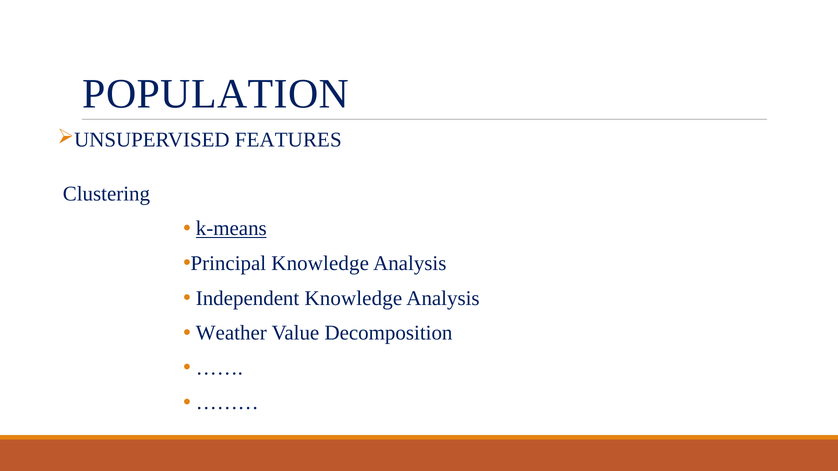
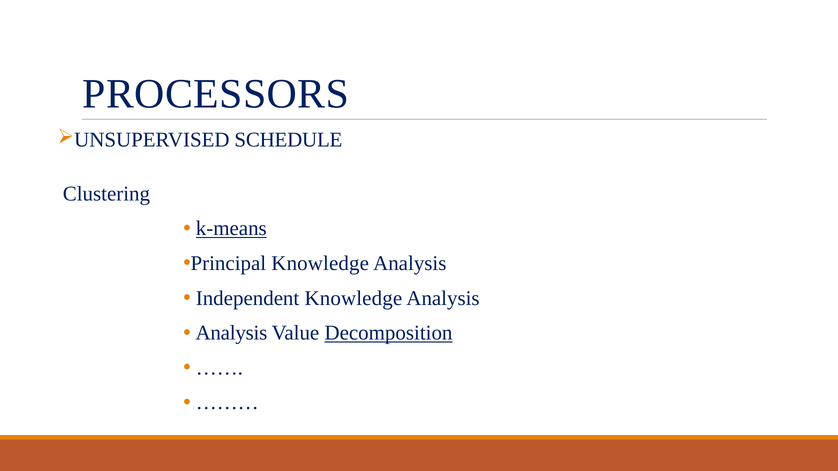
POPULATION: POPULATION -> PROCESSORS (216, 94)
FEATURES: FEATURES -> SCHEDULE (288, 140)
Weather: Weather -> Analysis (231, 333)
Decomposition underline: none -> present (389, 333)
